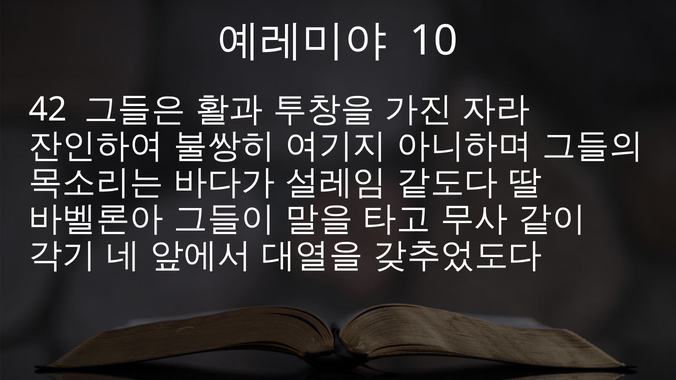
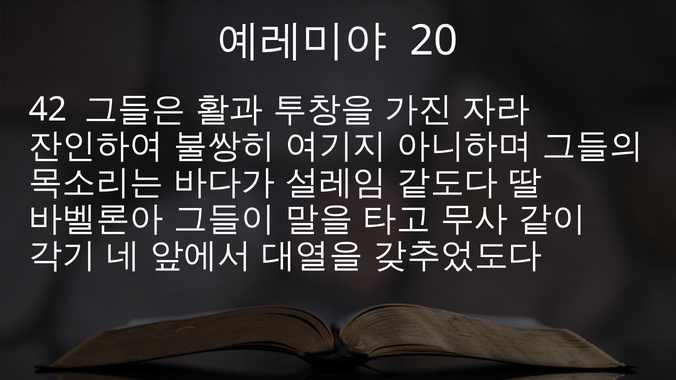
10: 10 -> 20 (434, 41)
